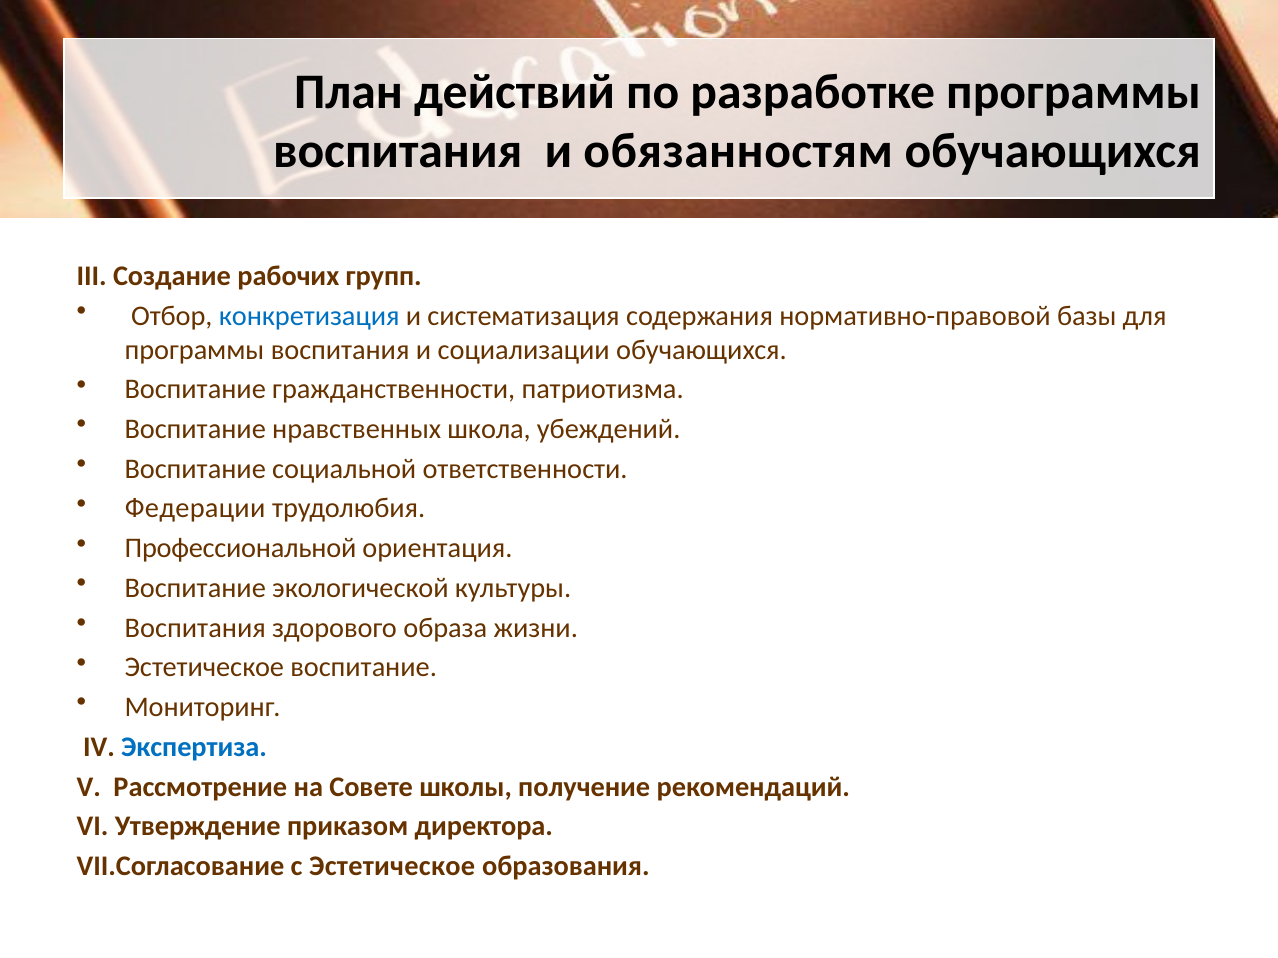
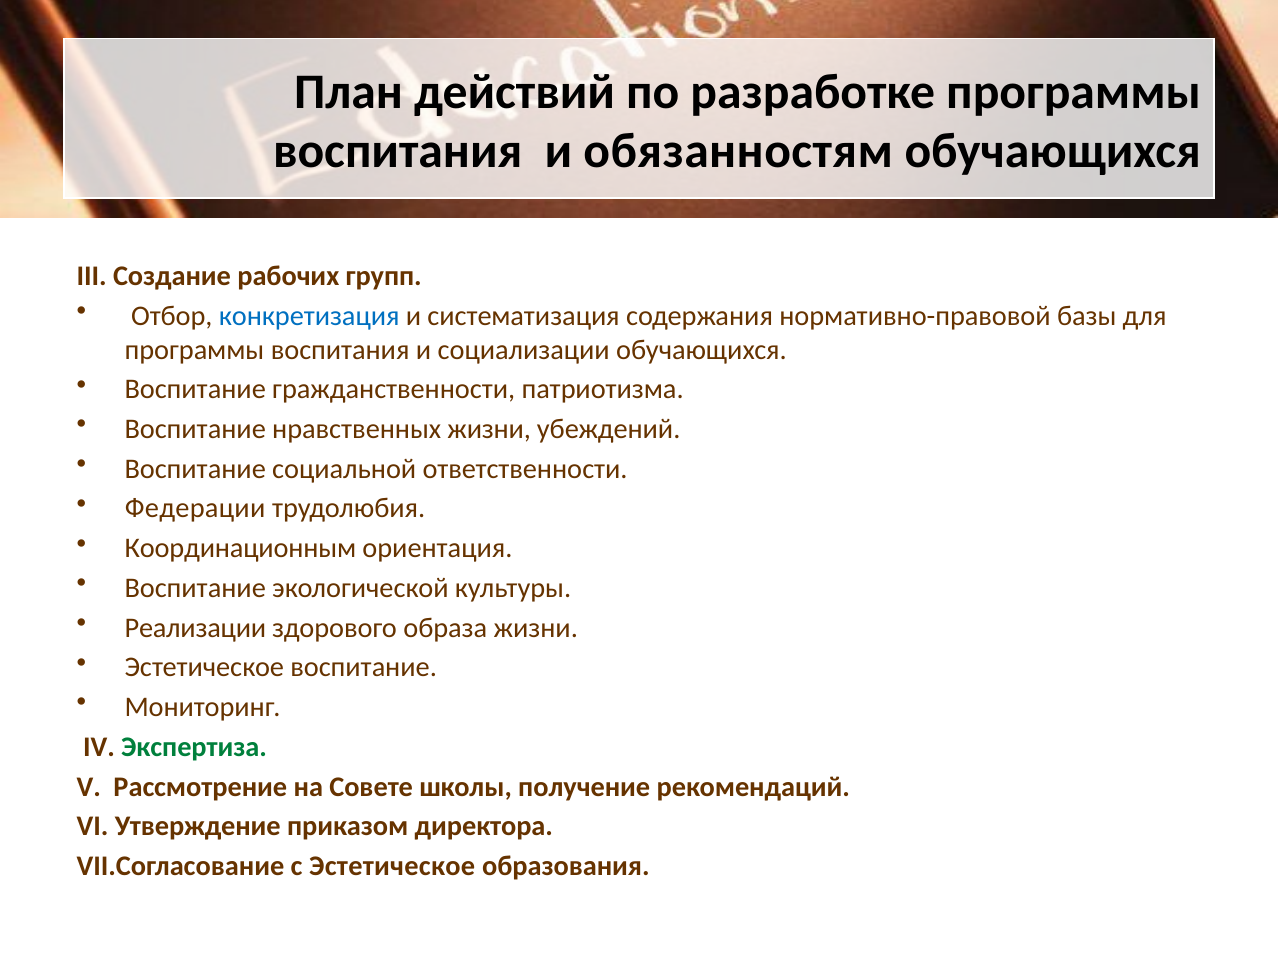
нравственных школа: школа -> жизни (489, 429)
Профессиональной: Профессиональной -> Координационным (240, 549)
Воспитания: Воспитания -> Реализации (195, 628)
Экспертиза colour: blue -> green (194, 747)
